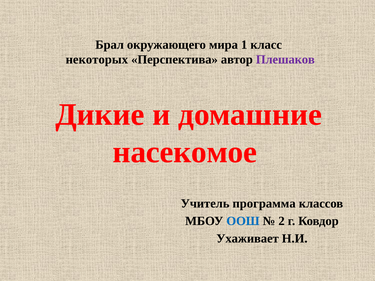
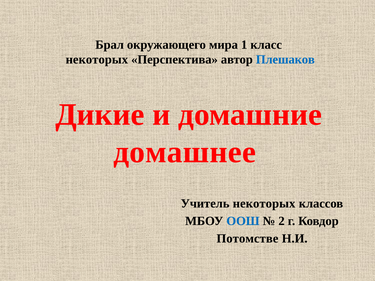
Плешаков colour: purple -> blue (285, 60)
насекомое: насекомое -> домашнее (185, 152)
Учитель программа: программа -> некоторых (264, 204)
Ухаживает: Ухаживает -> Потомстве (247, 239)
